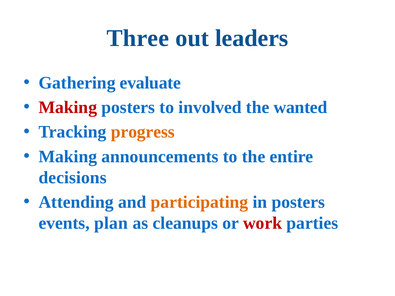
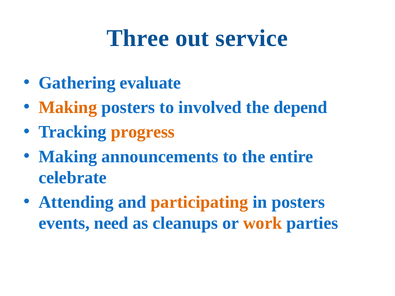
leaders: leaders -> service (252, 38)
Making colour: red -> orange (68, 107)
wanted: wanted -> depend (300, 107)
decisions: decisions -> celebrate (73, 178)
plan: plan -> need (111, 223)
work colour: red -> orange (263, 223)
